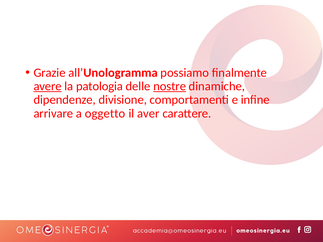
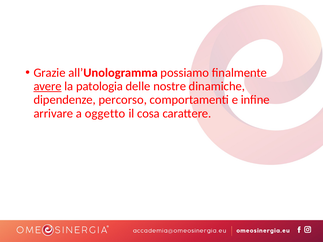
nostre underline: present -> none (170, 86)
divisione: divisione -> percorso (123, 100)
aver: aver -> cosa (148, 114)
